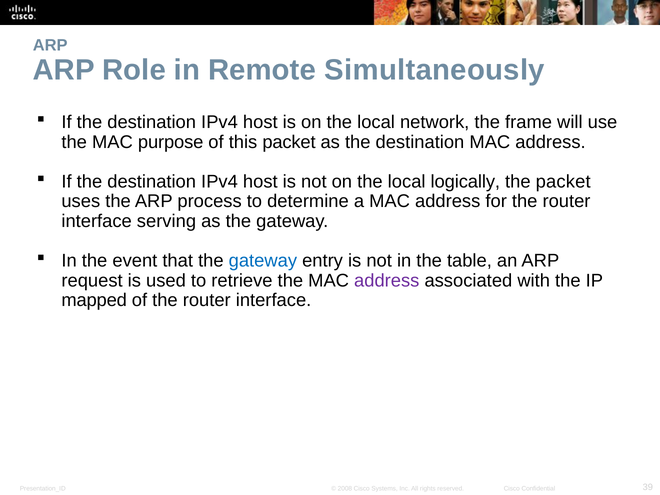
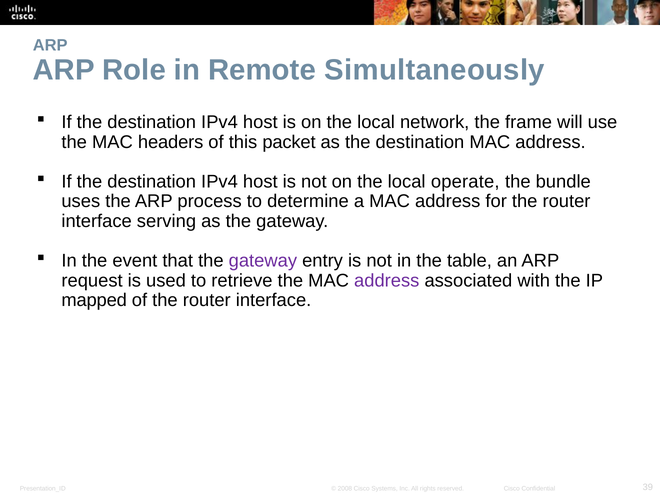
purpose: purpose -> headers (171, 142)
logically: logically -> operate (465, 182)
the packet: packet -> bundle (563, 182)
gateway colour: blue -> purple (263, 261)
